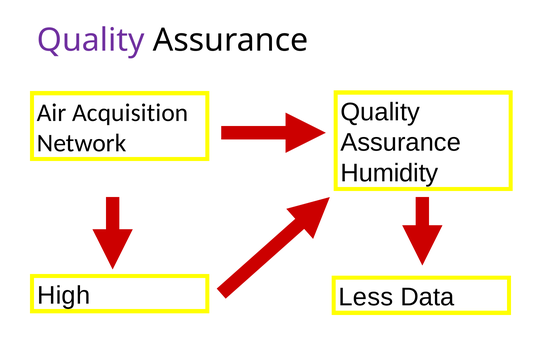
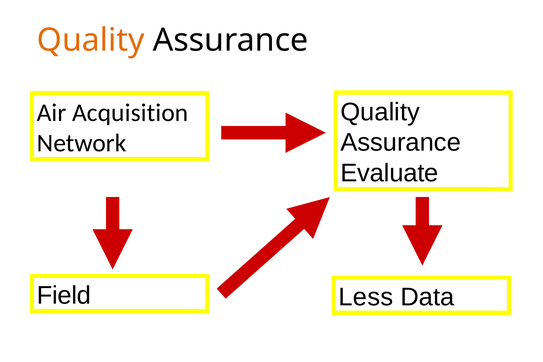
Quality colour: purple -> orange (91, 40)
Humidity: Humidity -> Evaluate (389, 173)
High: High -> Field (64, 295)
